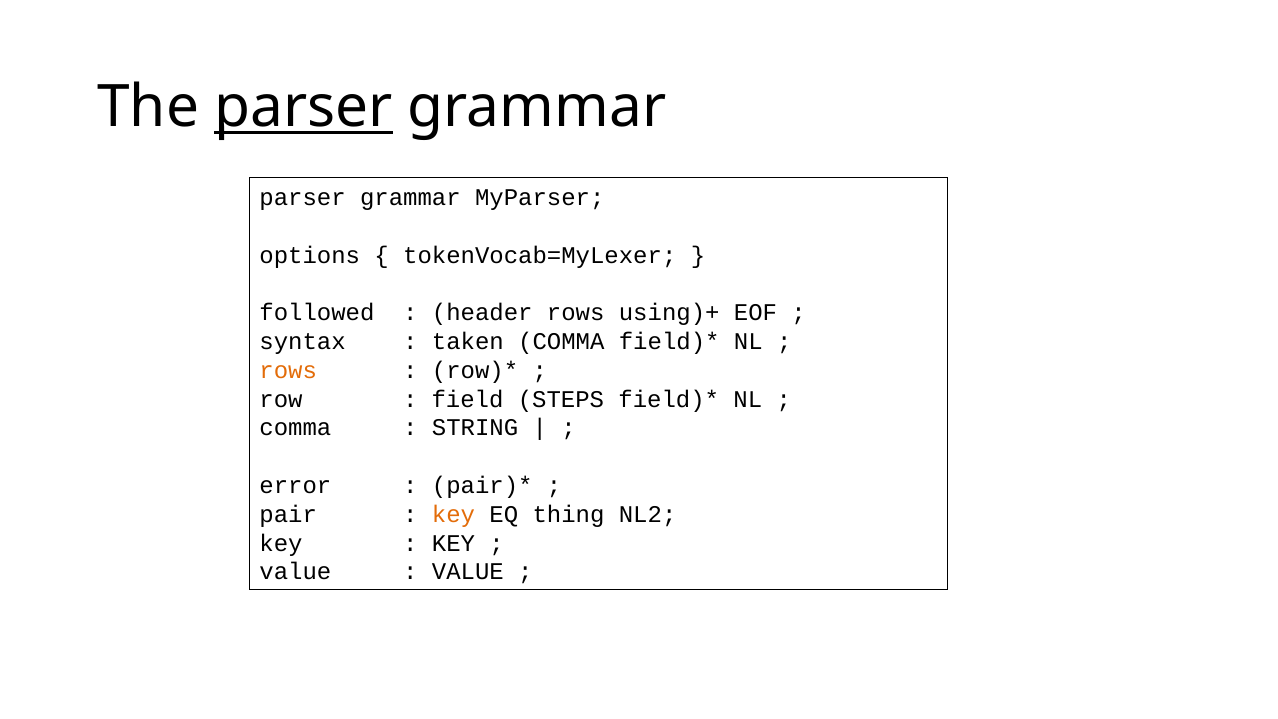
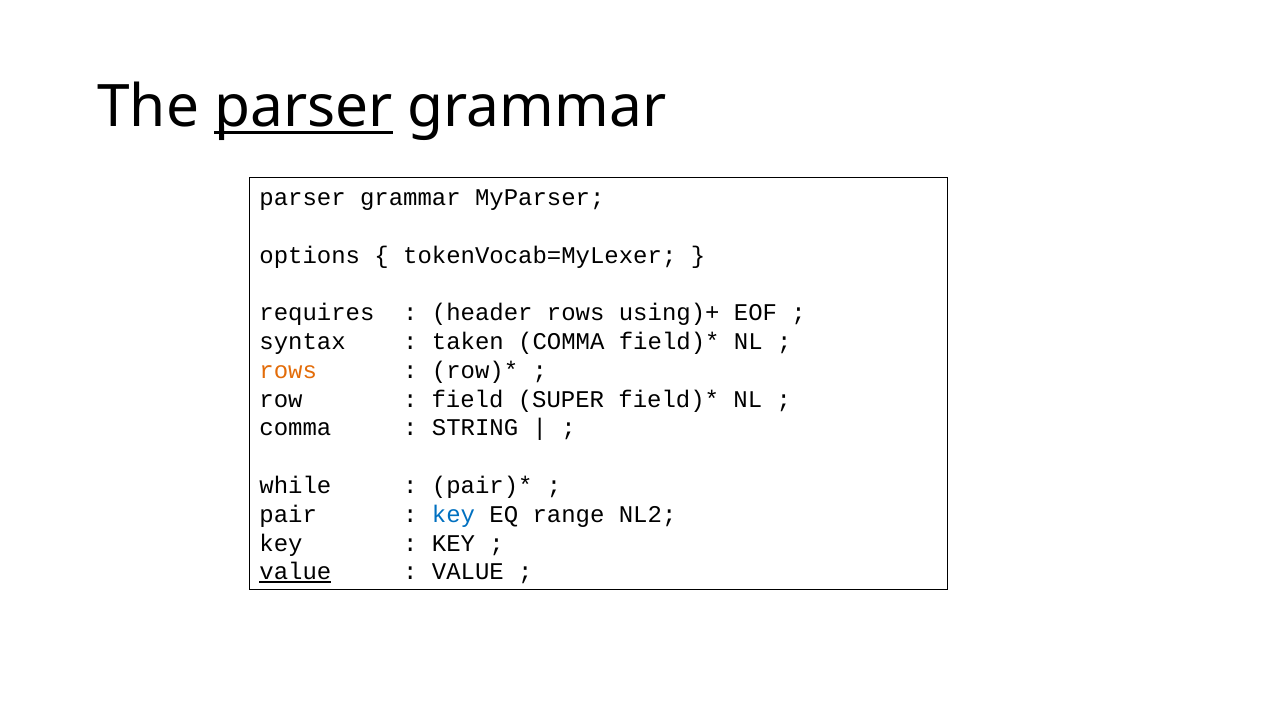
followed: followed -> requires (317, 313)
STEPS: STEPS -> SUPER (561, 399)
error: error -> while (295, 485)
key colour: orange -> blue (454, 514)
thing: thing -> range (569, 514)
value underline: none -> present (295, 572)
